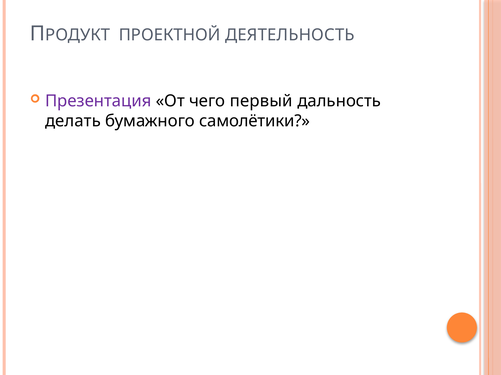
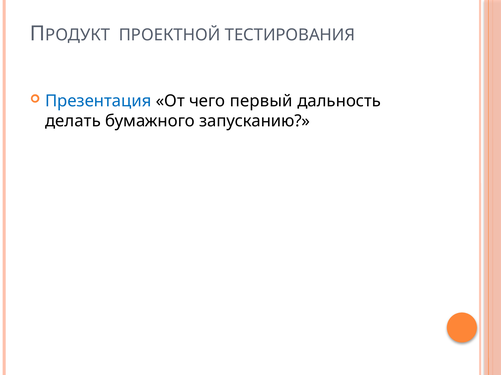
ДЕЯТЕЛЬНОСТЬ: ДЕЯТЕЛЬНОСТЬ -> ТЕСТИРОВАНИЯ (290, 35)
Презентация colour: purple -> blue (98, 101)
самолётики: самолётики -> запусканию (255, 121)
